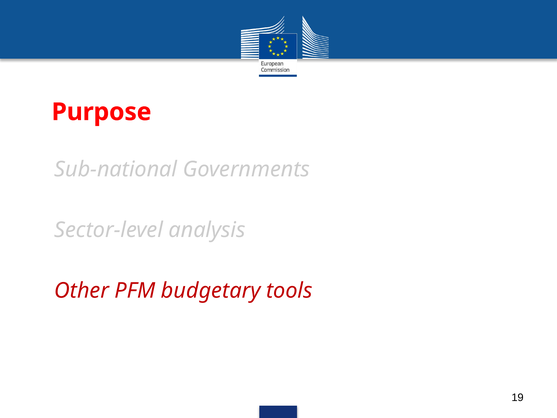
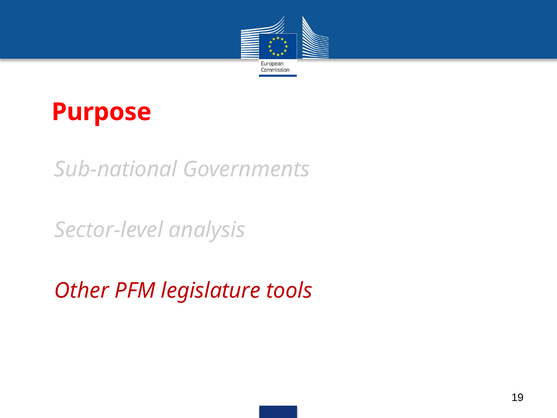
budgetary: budgetary -> legislature (211, 291)
